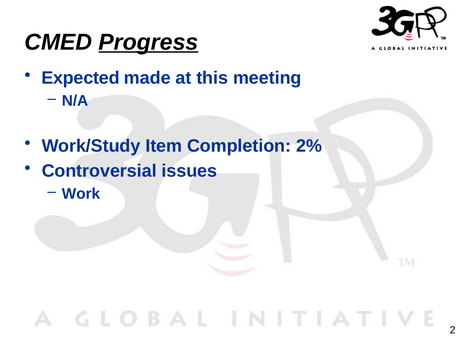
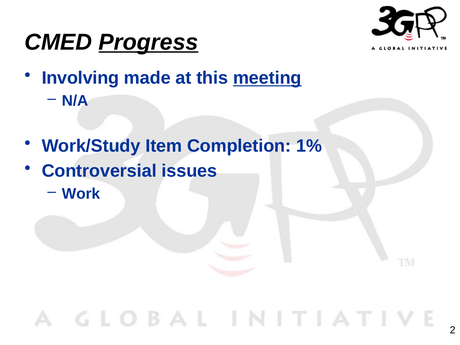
Expected: Expected -> Involving (80, 78)
meeting underline: none -> present (267, 78)
2%: 2% -> 1% (309, 146)
